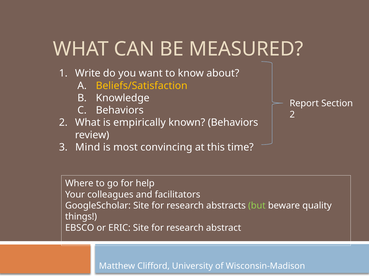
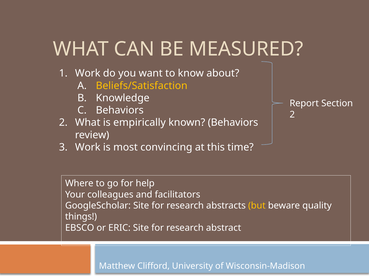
Write: Write -> Work (88, 73)
Mind: Mind -> Work (88, 147)
but colour: light green -> yellow (257, 205)
